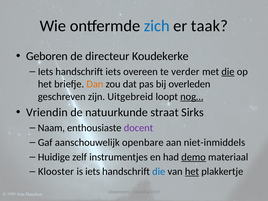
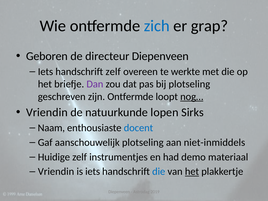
taak: taak -> grap (209, 26)
directeur Koudekerke: Koudekerke -> Diepenveen (160, 56)
handschrift iets: iets -> zelf (113, 72)
verder: verder -> werkte (185, 72)
die underline: present -> none (228, 72)
Dan colour: orange -> purple (95, 84)
bij overleden: overleden -> plotseling (189, 84)
zijn Uitgebreid: Uitgebreid -> Ontfermde (130, 97)
straat: straat -> lopen (165, 112)
docent colour: purple -> blue (138, 128)
aanschouwelijk openbare: openbare -> plotseling (143, 142)
demo underline: present -> none (194, 157)
Klooster: Klooster -> Vriendin (56, 172)
